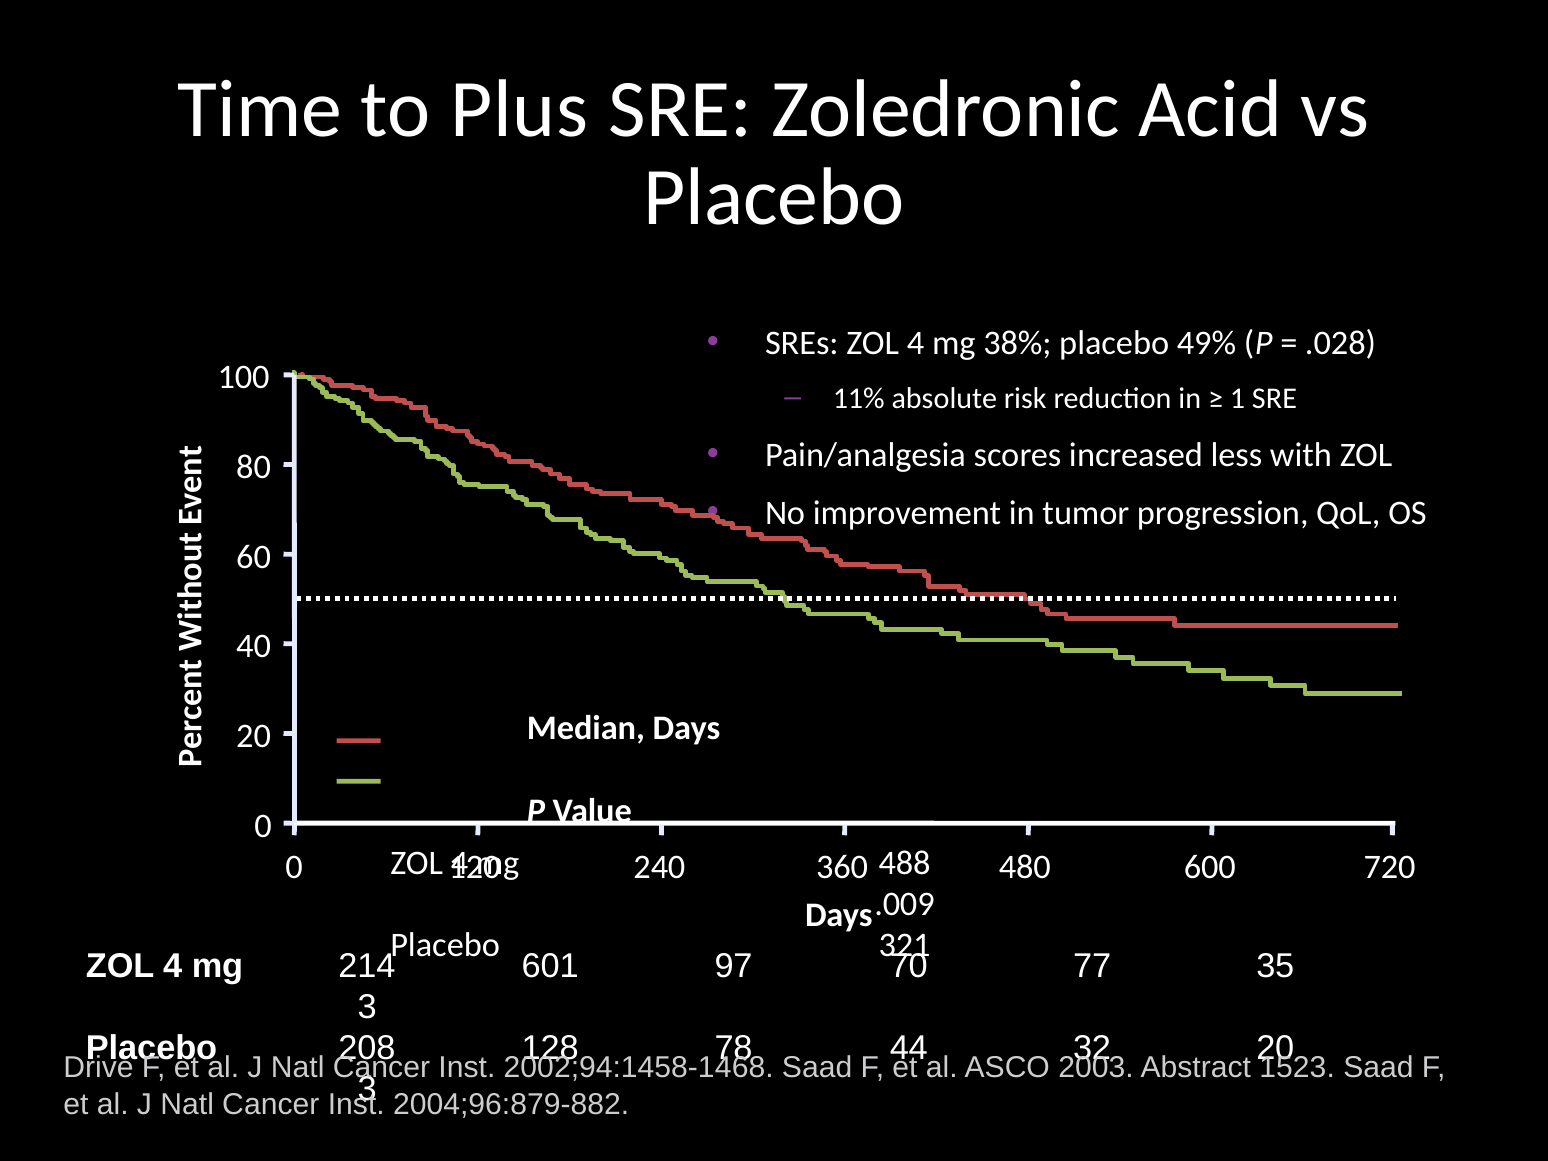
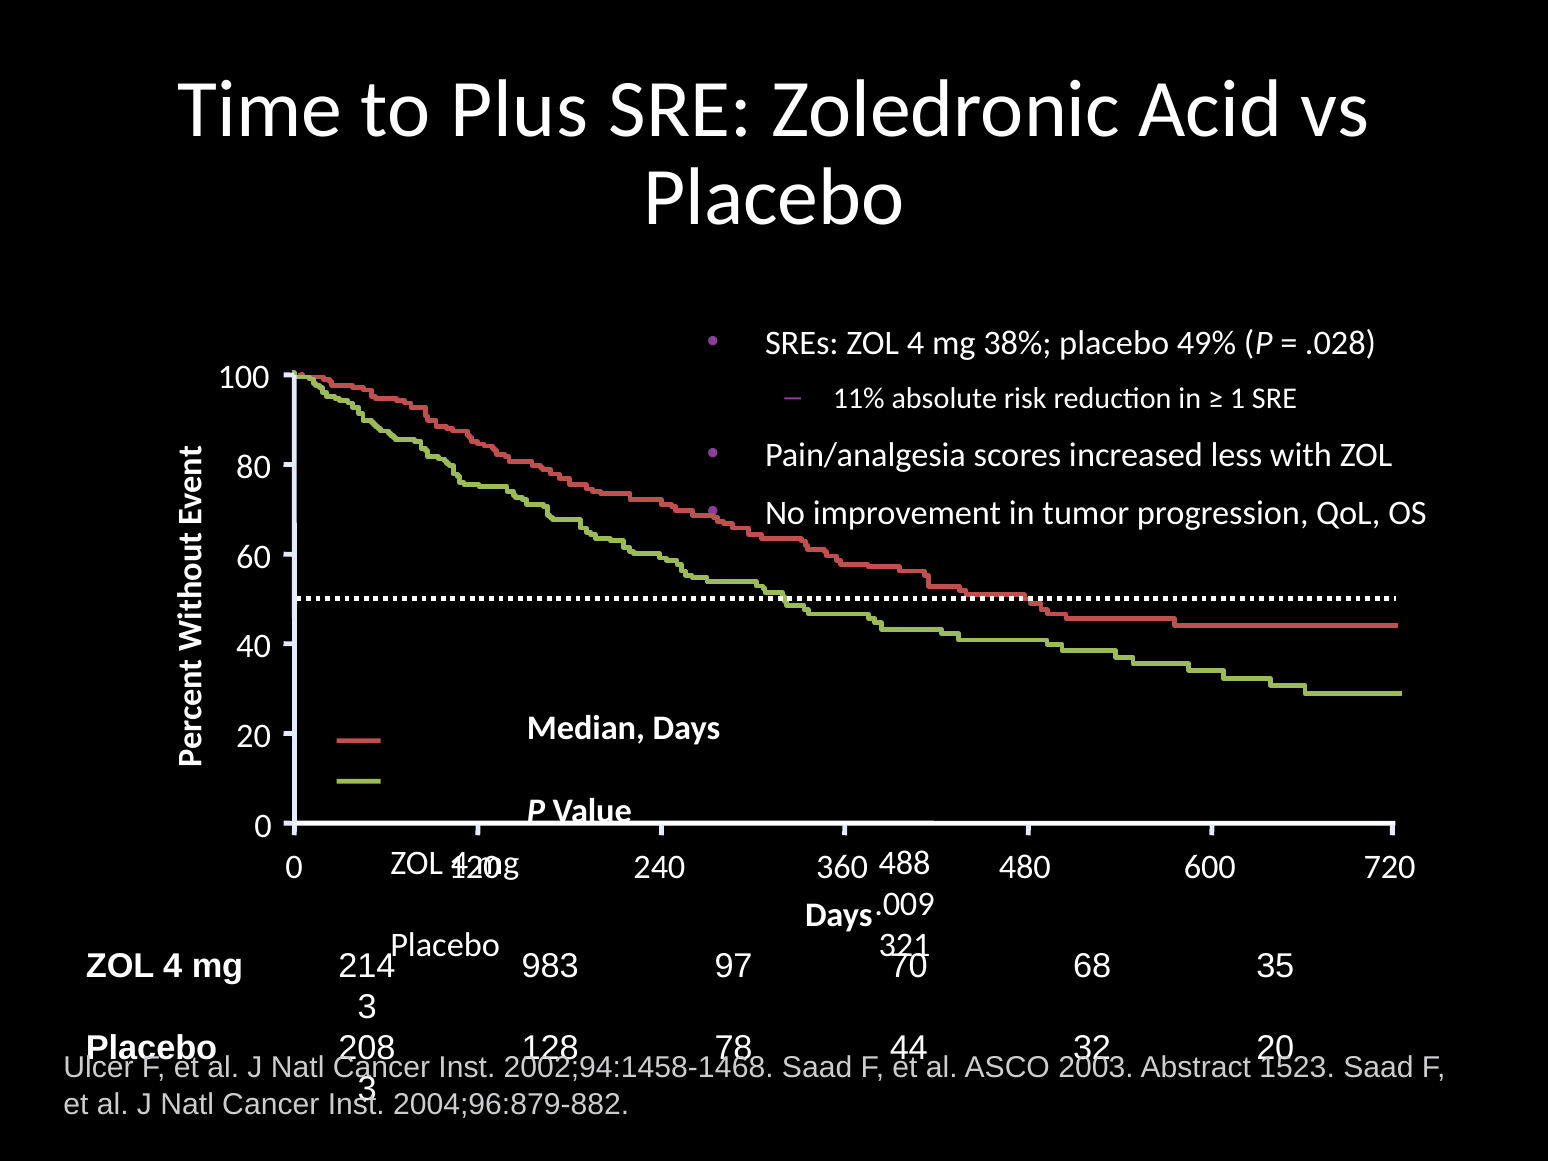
601: 601 -> 983 (550, 966)
77: 77 -> 68 (1092, 966)
Drive: Drive -> Ulcer (98, 1068)
